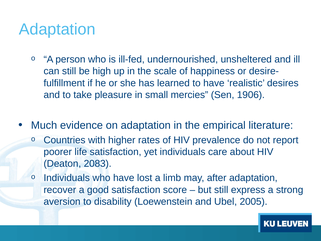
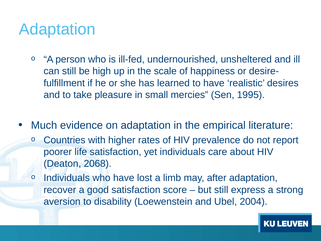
1906: 1906 -> 1995 (251, 95)
2083: 2083 -> 2068 (98, 163)
2005: 2005 -> 2004 (254, 201)
